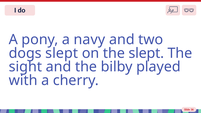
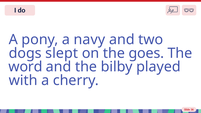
the slept: slept -> goes (146, 53)
sight: sight -> word (25, 67)
